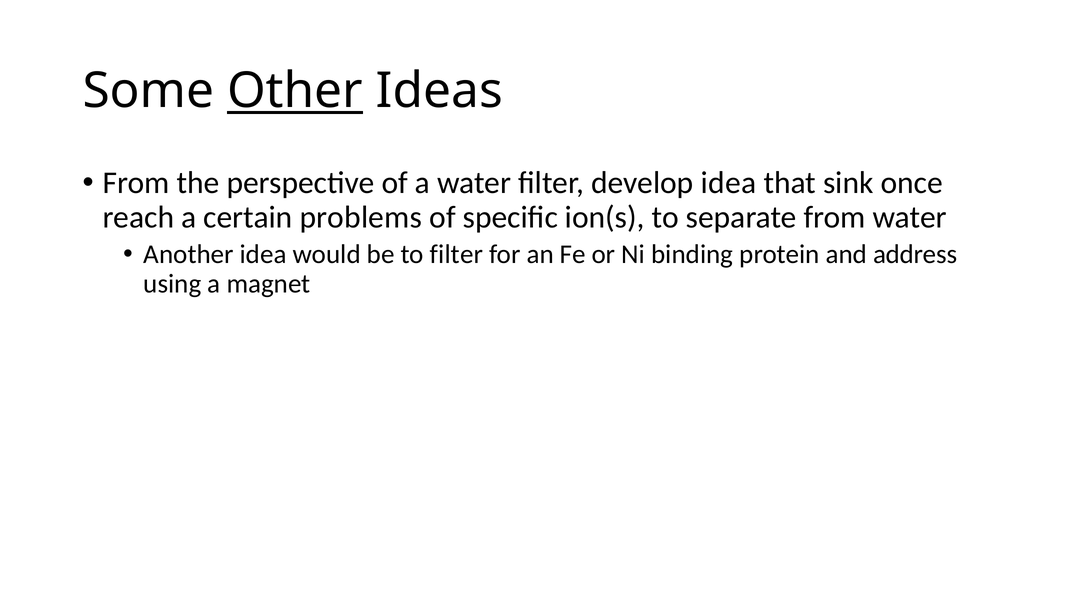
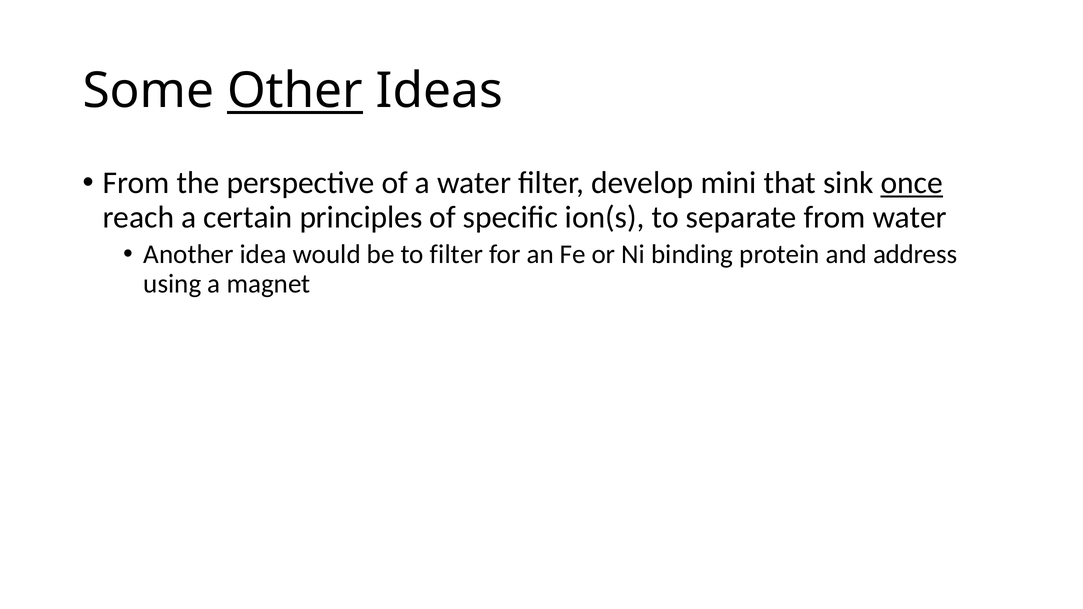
develop idea: idea -> mini (729, 183)
once underline: none -> present (912, 183)
problems: problems -> principles (361, 217)
